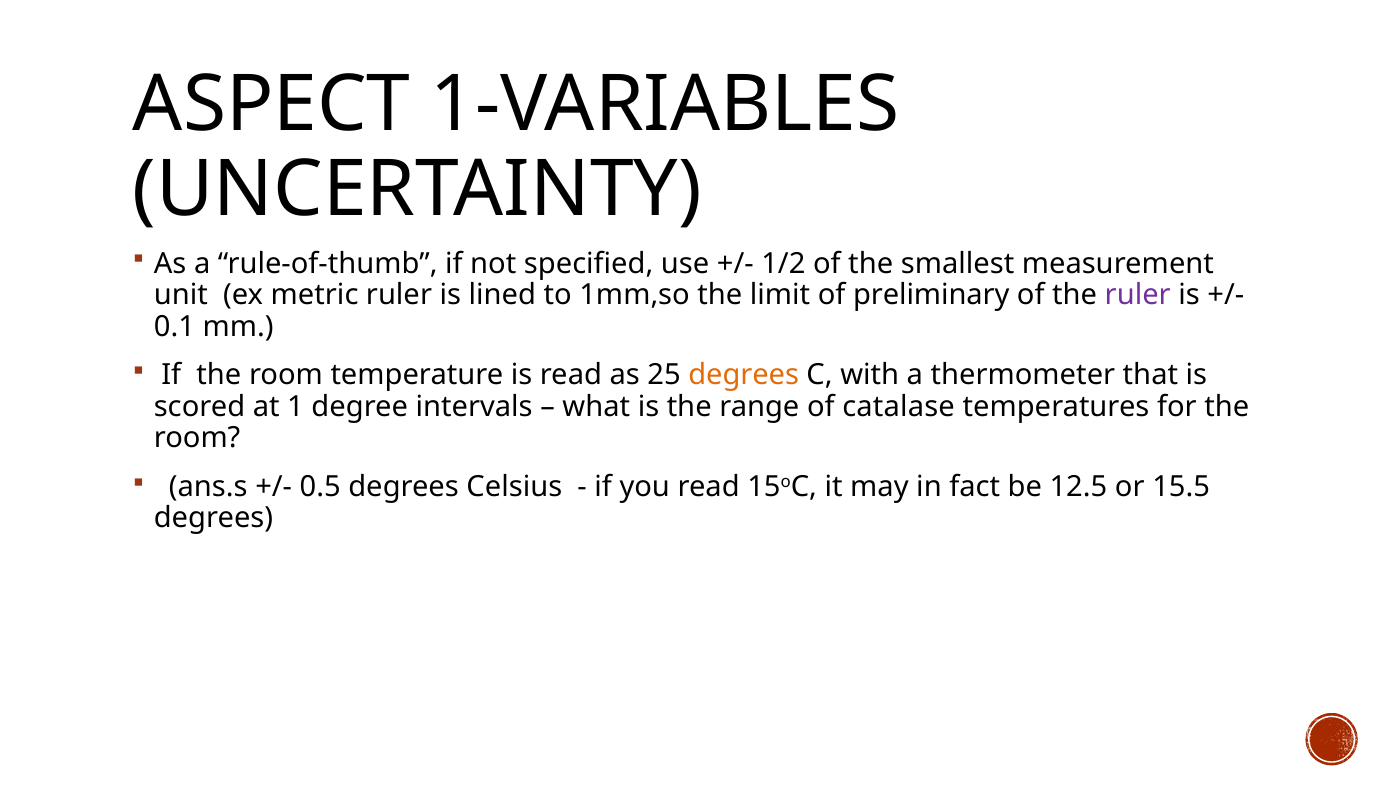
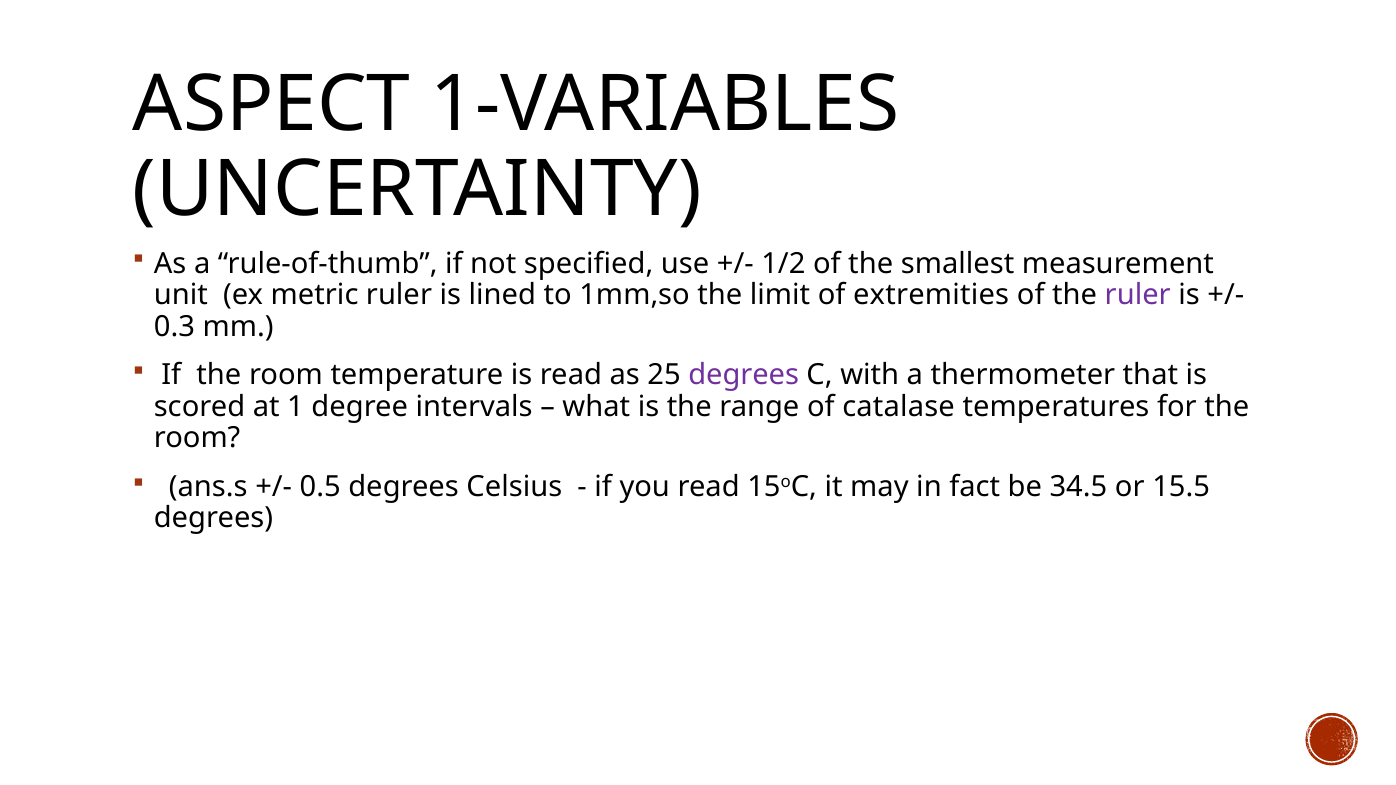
preliminary: preliminary -> extremities (931, 295)
0.1: 0.1 -> 0.3 (174, 327)
degrees colour: orange -> purple (744, 375)
12.5: 12.5 -> 34.5 (1078, 487)
